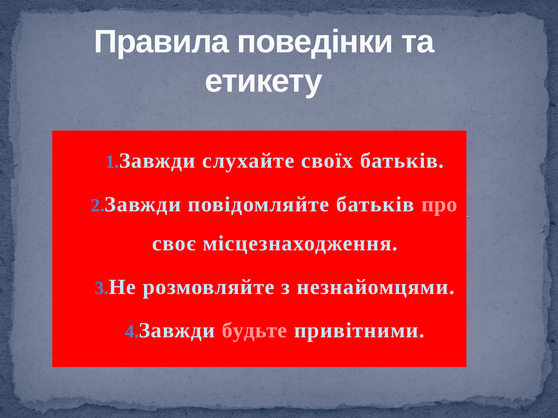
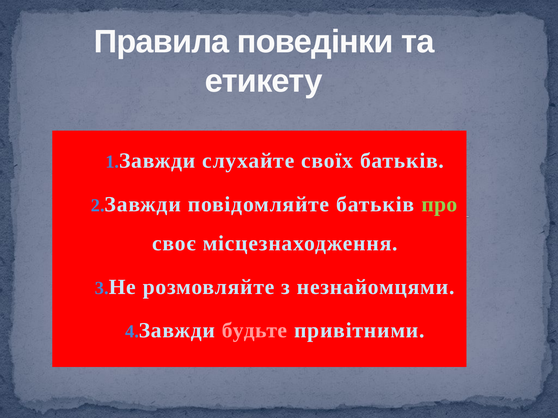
про colour: pink -> light green (439, 205)
